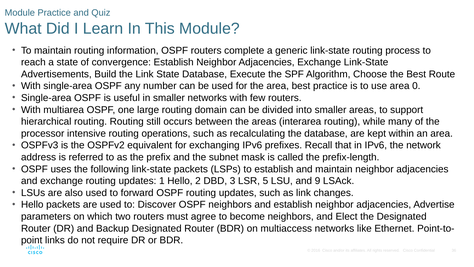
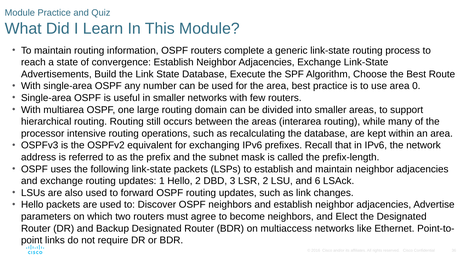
LSR 5: 5 -> 2 (265, 181)
9: 9 -> 6 (318, 181)
